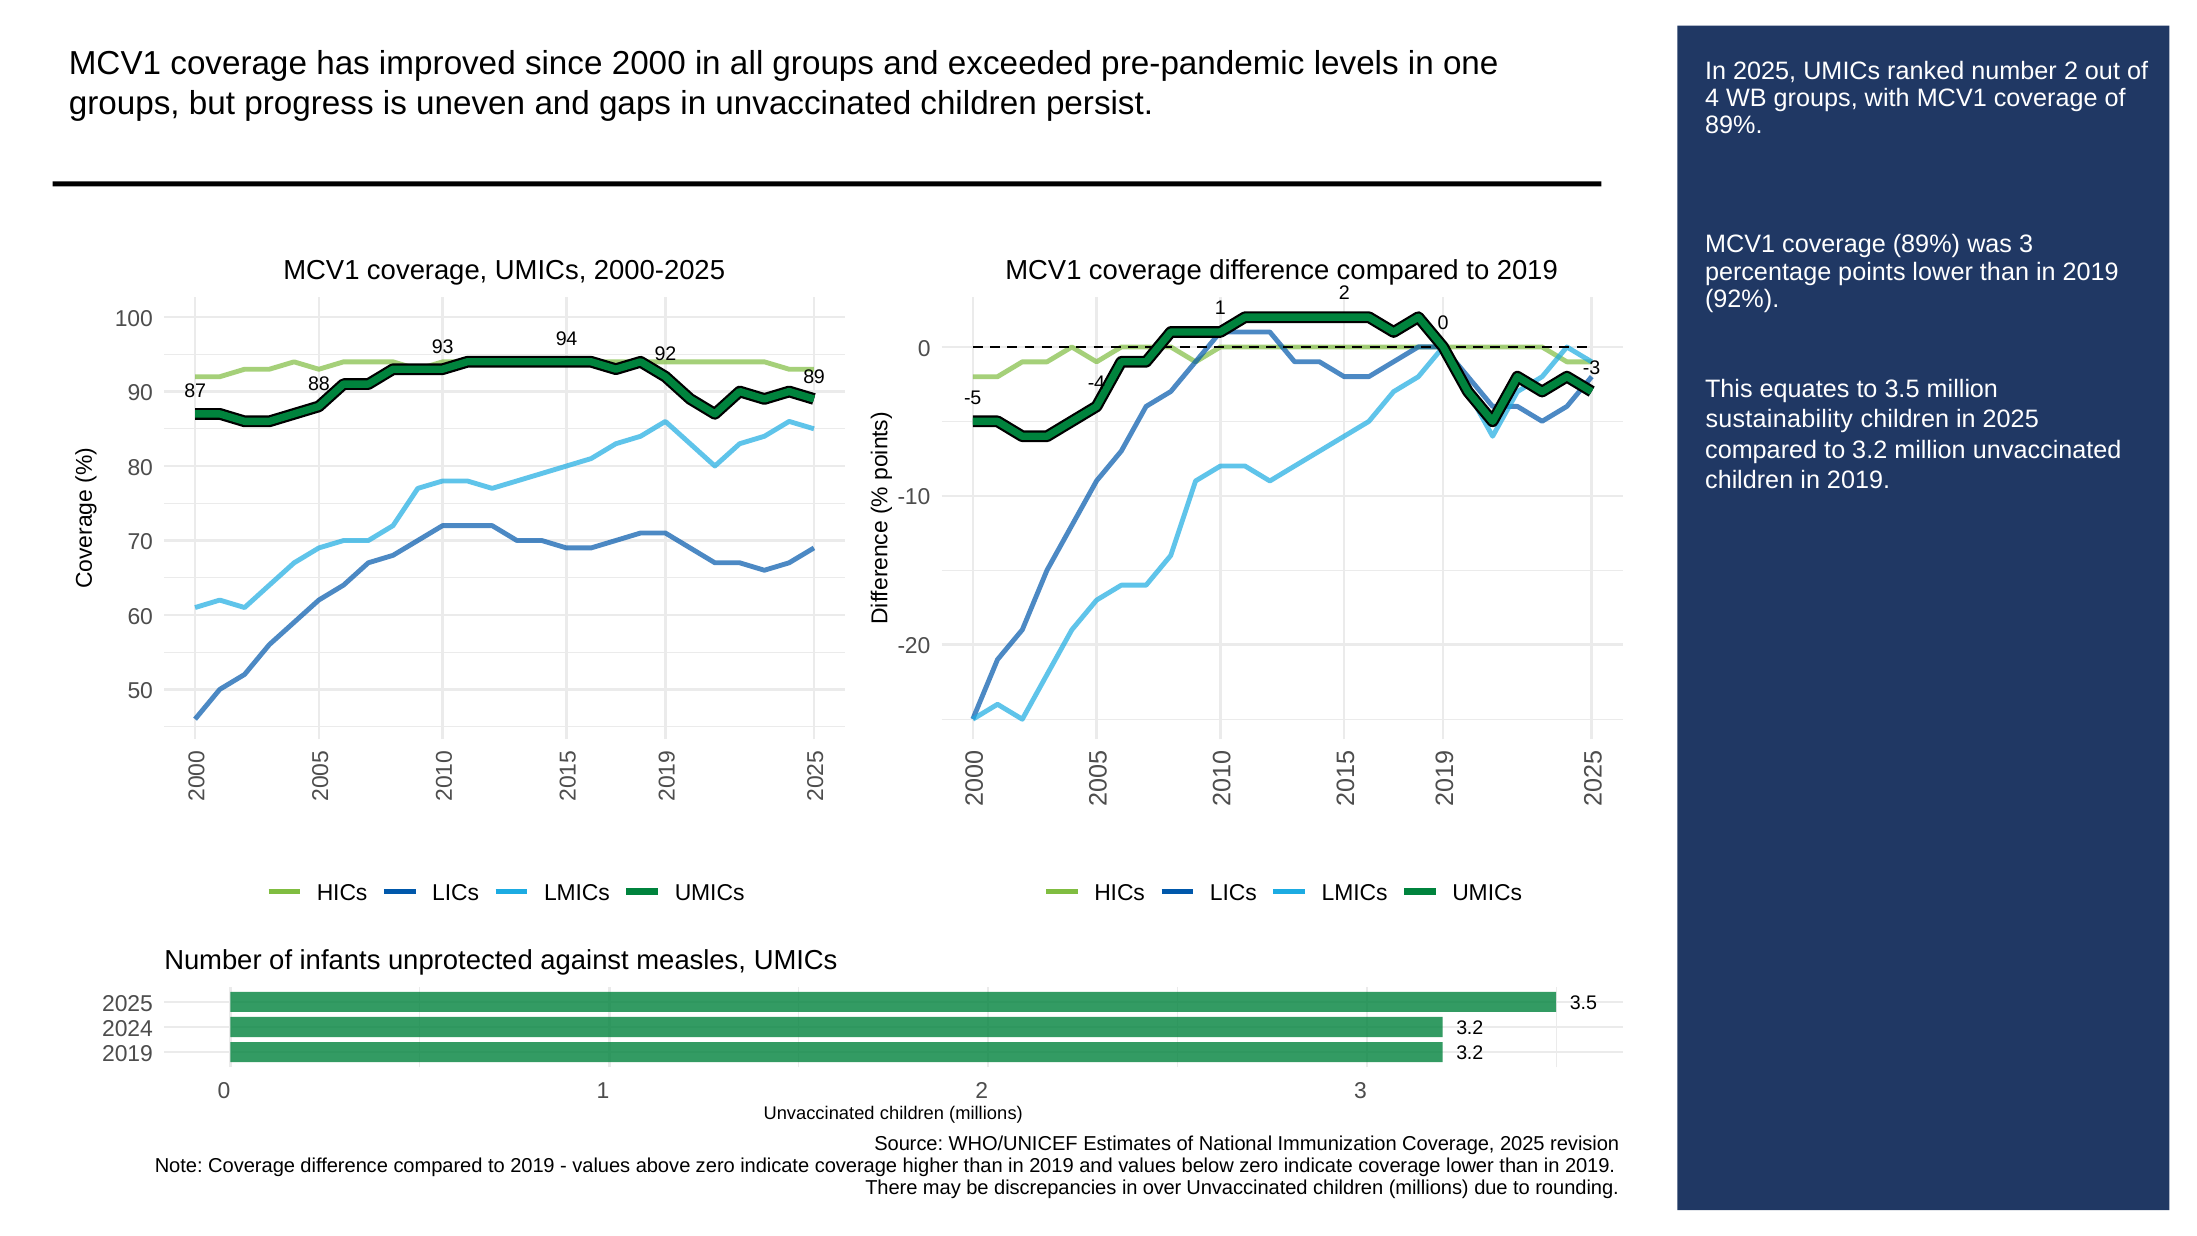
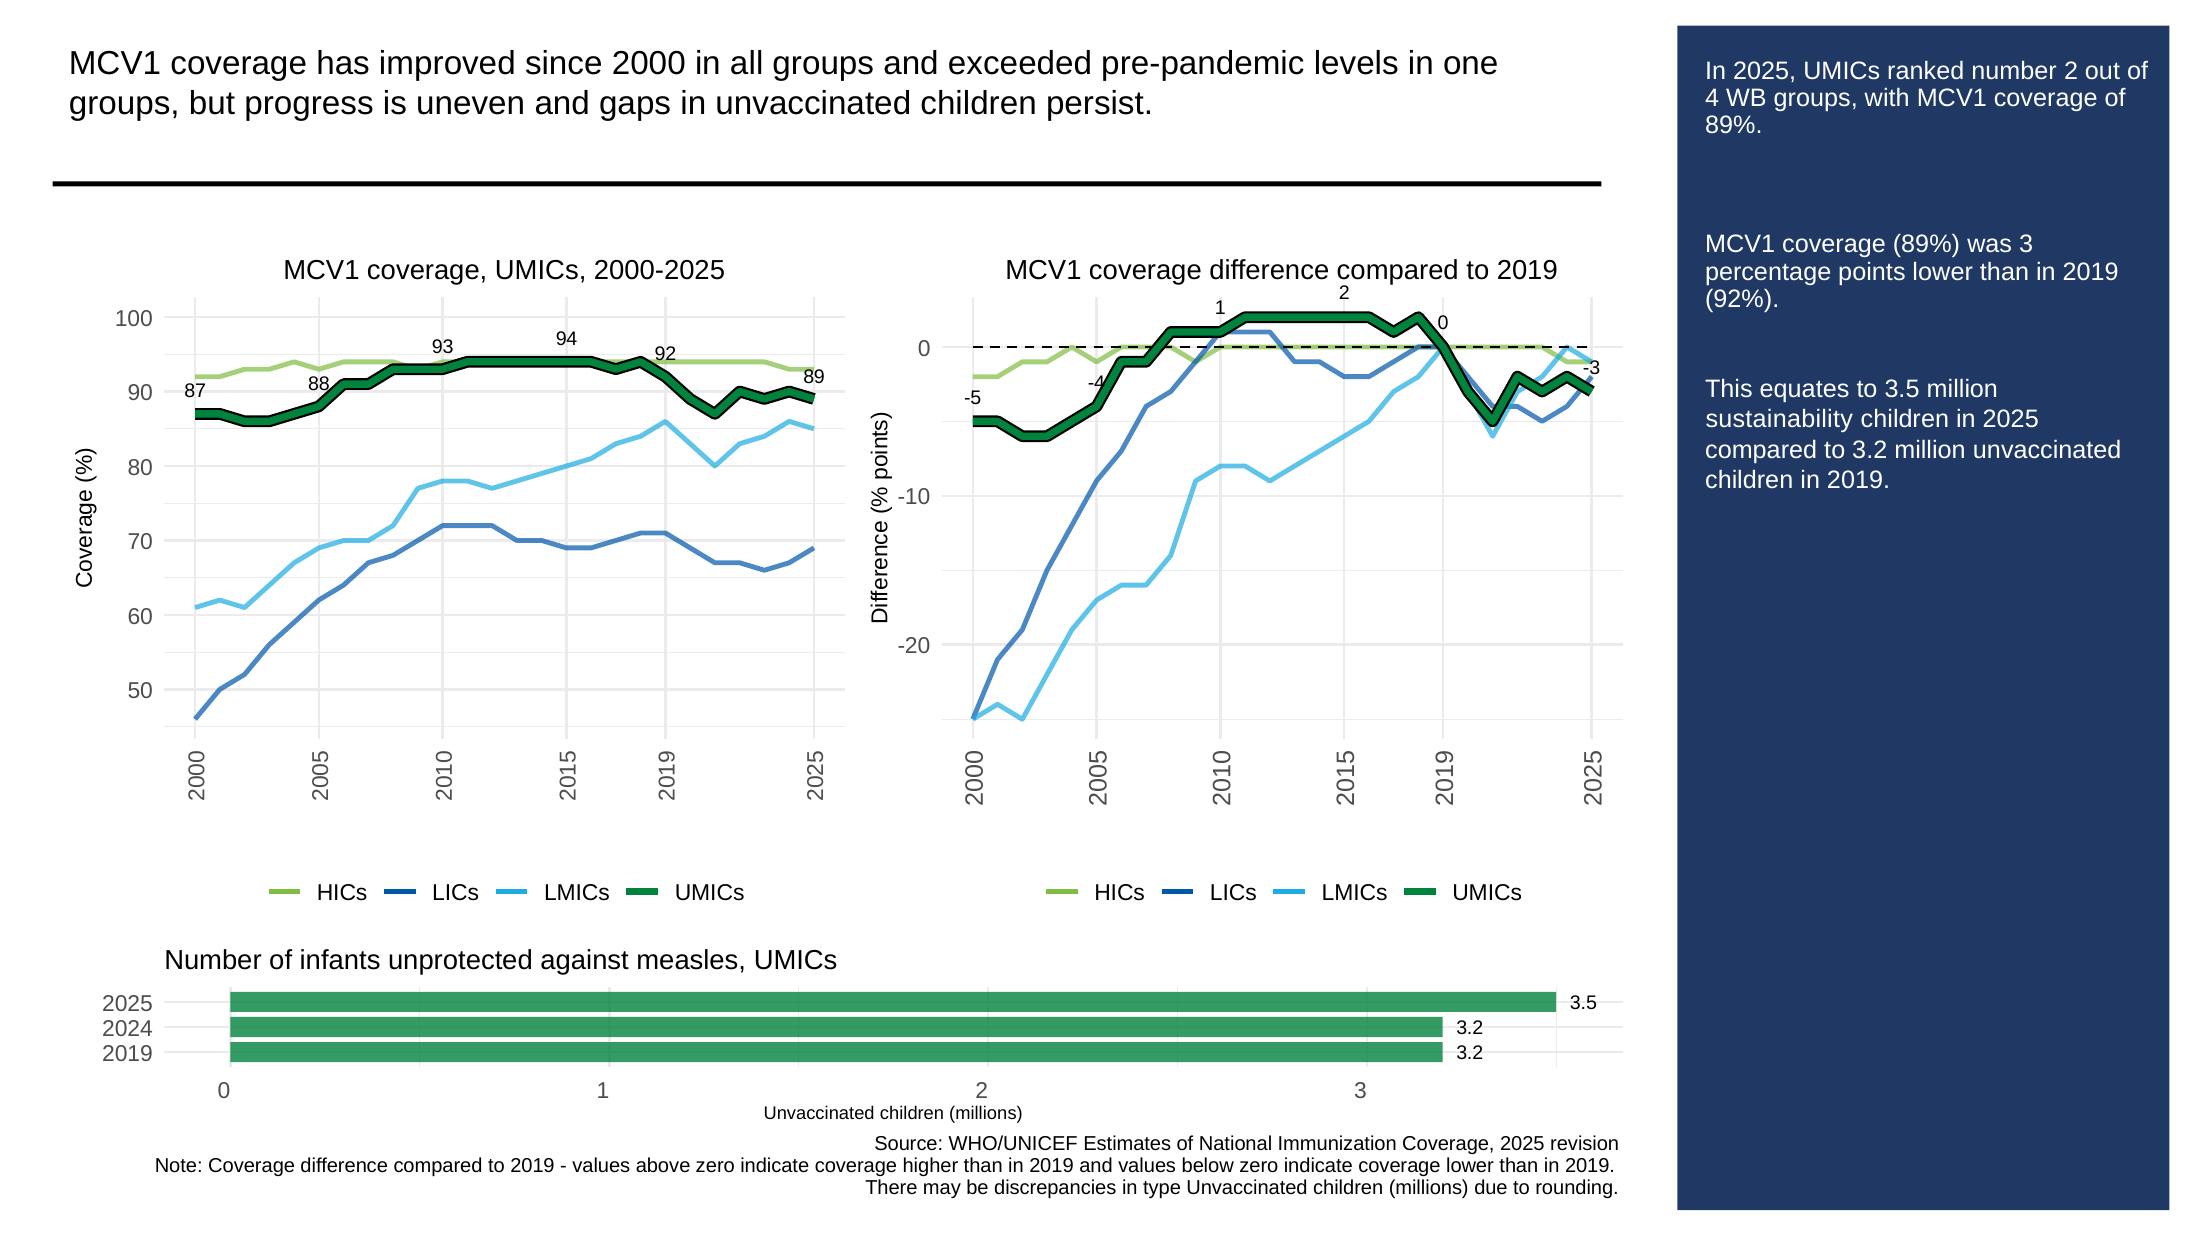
over: over -> type (1162, 1187)
